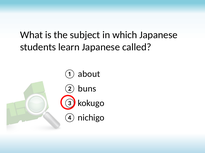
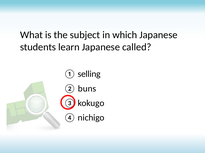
about: about -> selling (89, 74)
